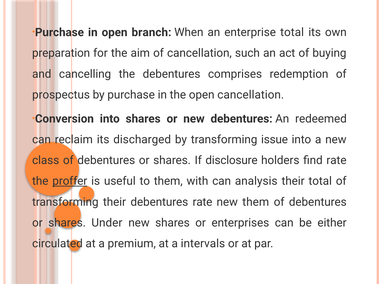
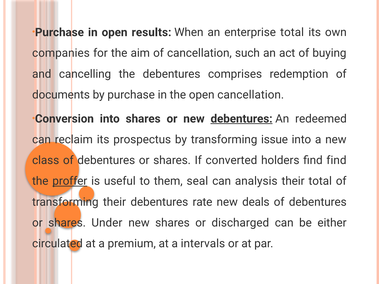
branch: branch -> results (151, 32)
preparation: preparation -> companies (61, 53)
prospectus: prospectus -> documents (61, 95)
debentures underline: none -> present (242, 119)
discharged: discharged -> prospectus (142, 140)
disclosure: disclosure -> converted (231, 160)
find rate: rate -> find (336, 160)
with: with -> seal (197, 181)
new them: them -> deals (256, 202)
enterprises: enterprises -> discharged (240, 223)
